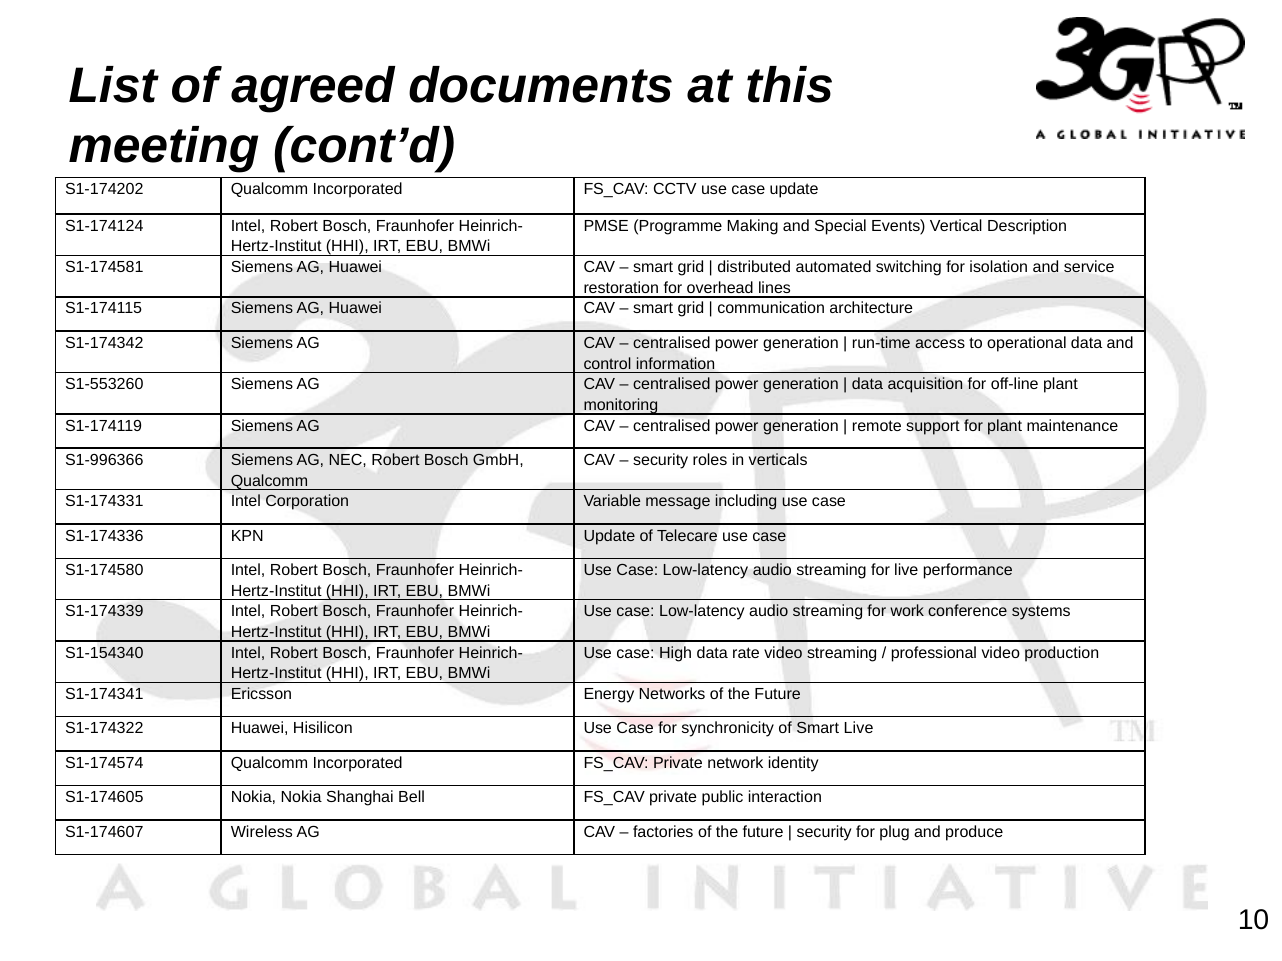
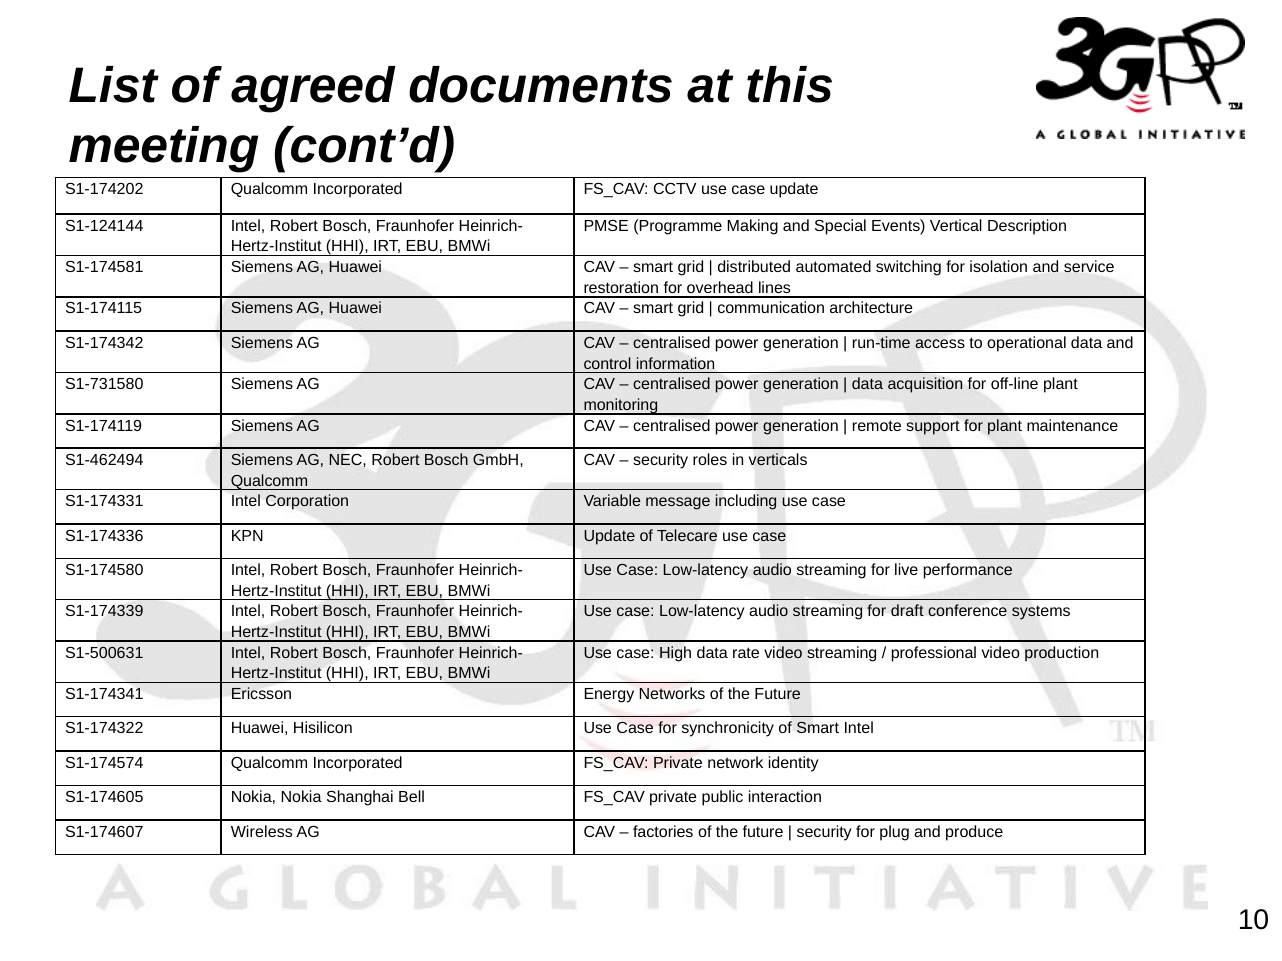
S1-174124: S1-174124 -> S1-124144 (104, 226)
S1-553260: S1-553260 -> S1-731580 (104, 385)
S1-996366: S1-996366 -> S1-462494 (104, 460)
work: work -> draft (907, 612)
S1-154340: S1-154340 -> S1-500631 (104, 653)
Smart Live: Live -> Intel (859, 729)
